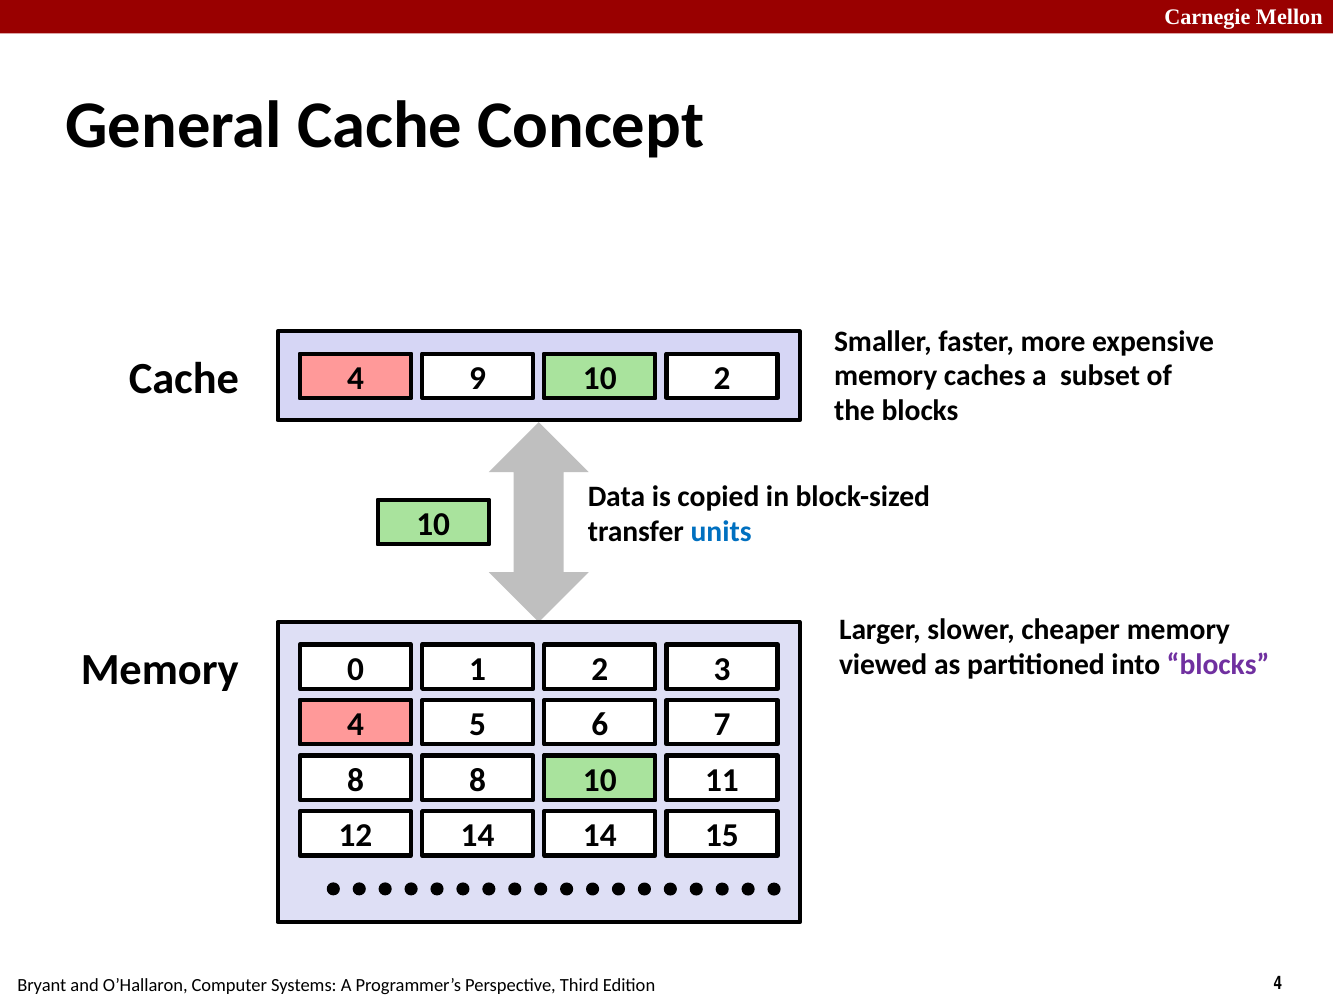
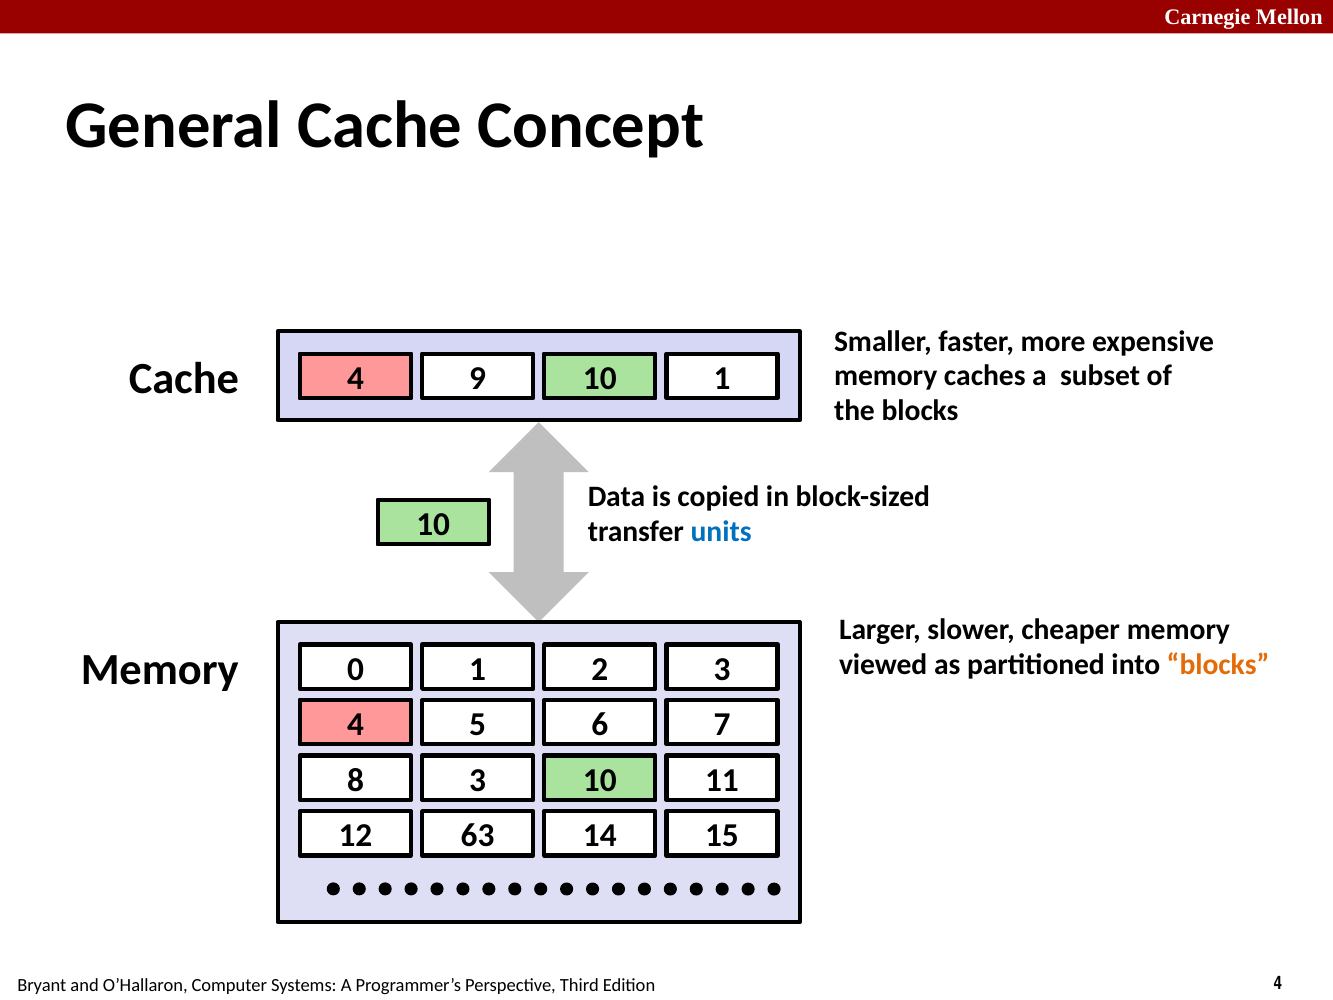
2: 2 -> 1 (722, 378)
blocks colour: purple -> orange (1218, 665)
8 8: 8 -> 3 (478, 780)
12 14: 14 -> 63 (478, 835)
